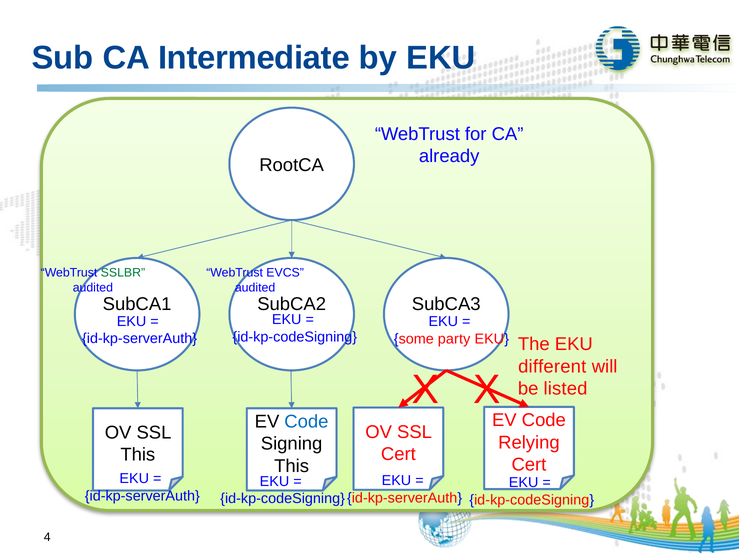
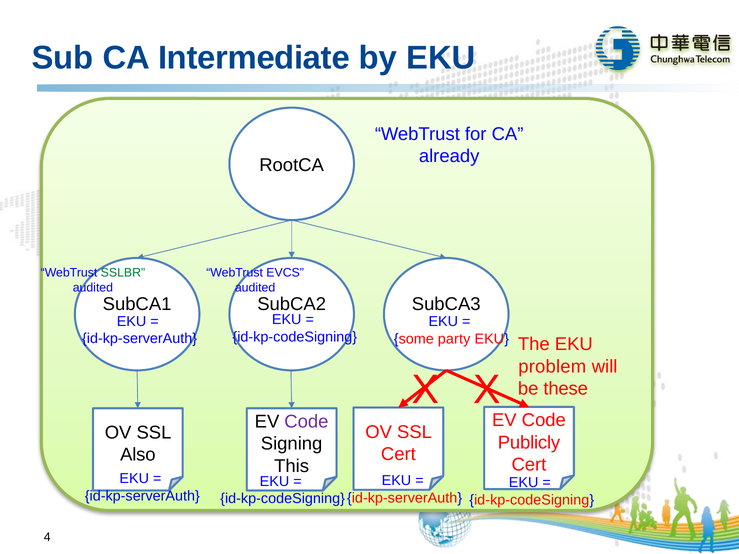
different: different -> problem (552, 367)
listed: listed -> these (566, 389)
Code colour: blue -> purple (306, 422)
Relying: Relying -> Publicly (529, 443)
This: This -> Also (138, 455)
